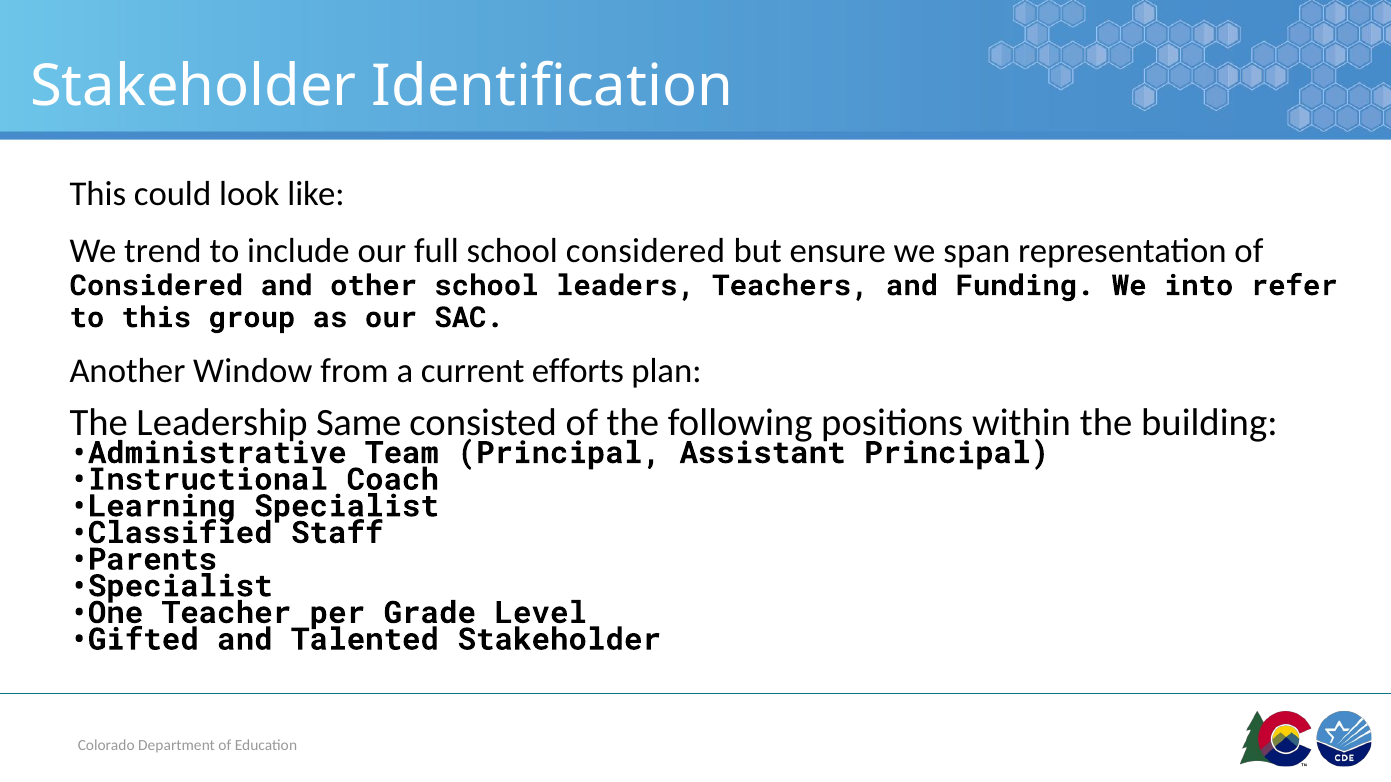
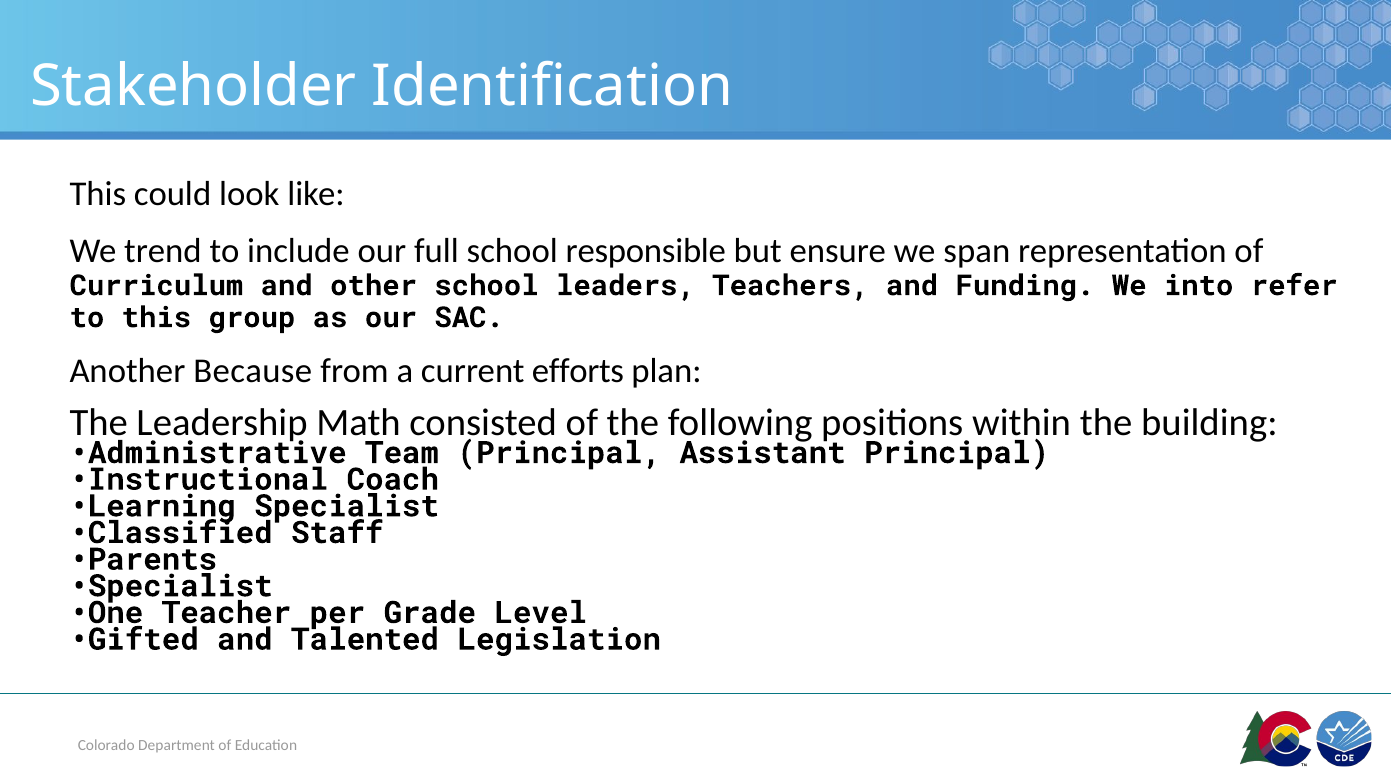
school considered: considered -> responsible (646, 251)
Considered: Considered -> Curriculum (156, 286)
Window: Window -> Because (253, 372)
Same: Same -> Math (359, 423)
Talented Stakeholder: Stakeholder -> Legislation (559, 640)
